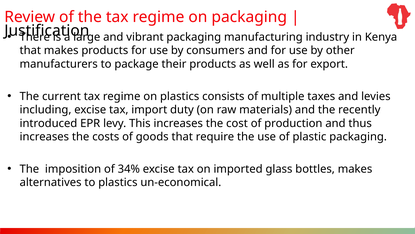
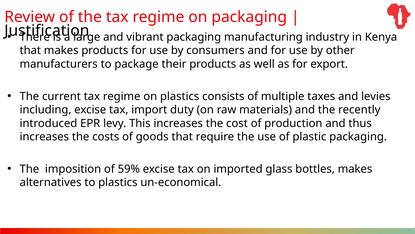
34%: 34% -> 59% (129, 169)
